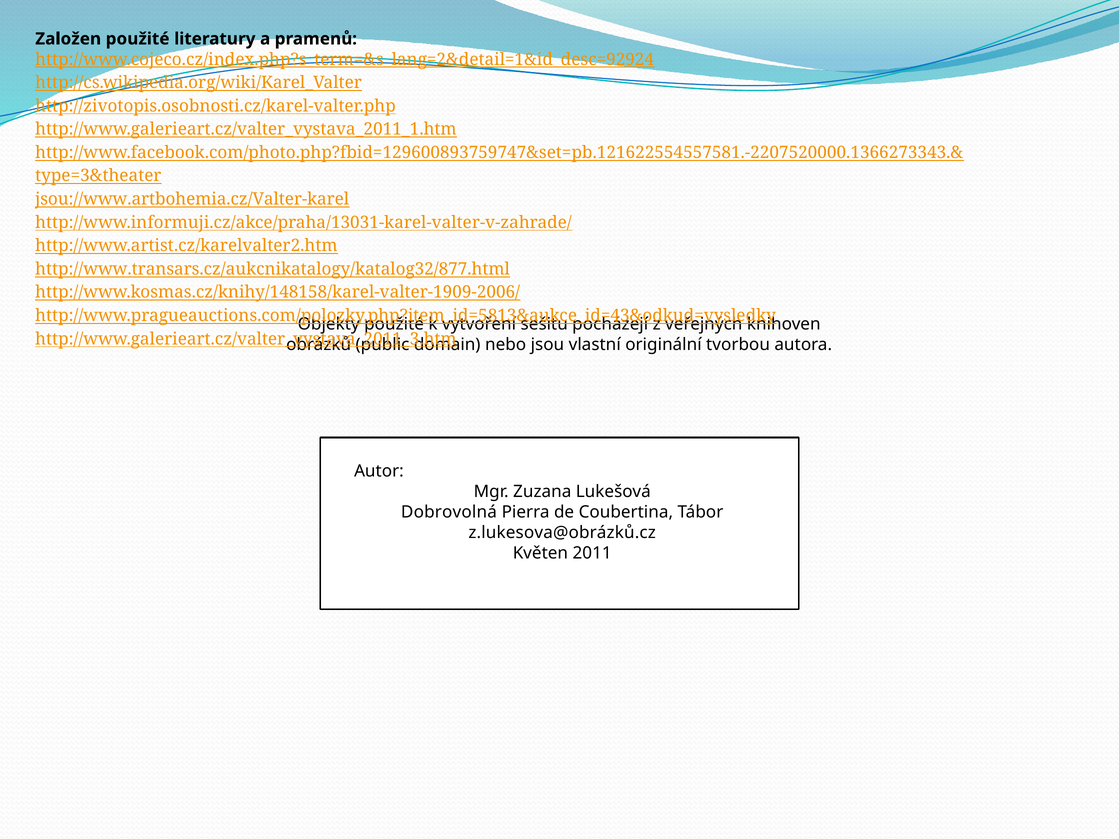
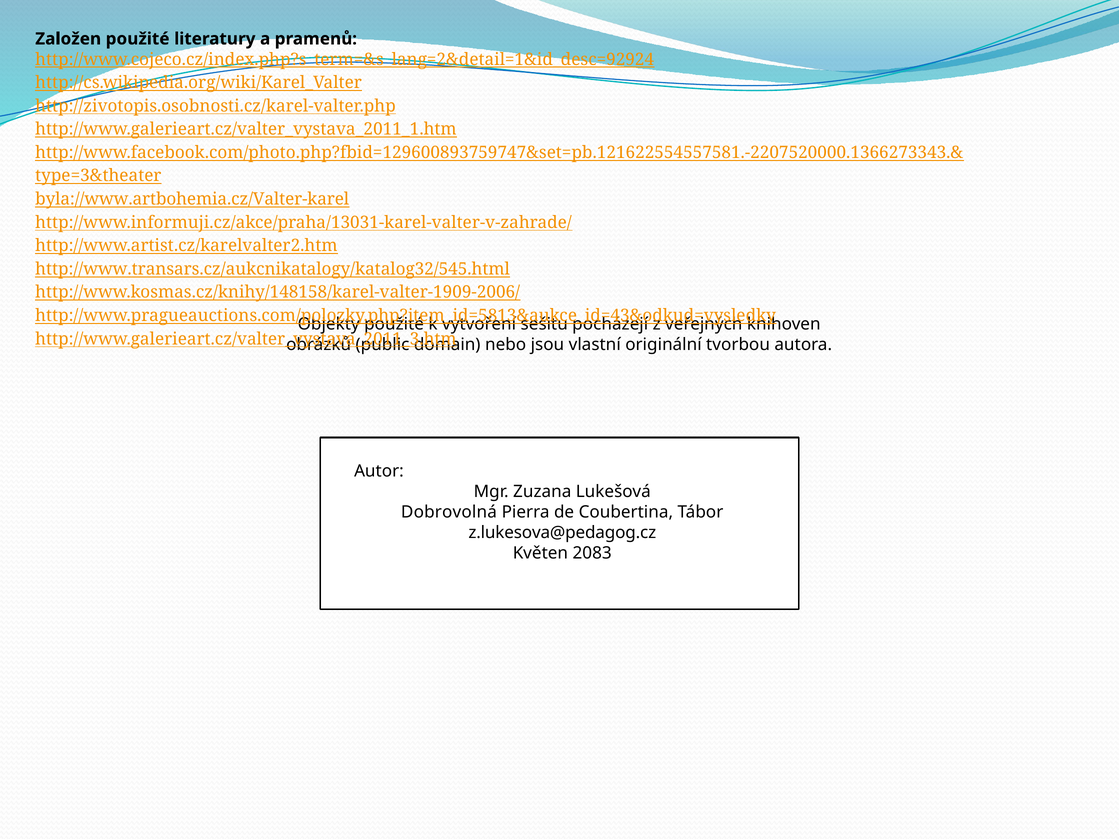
jsou://www.artbohemia.cz/Valter-karel: jsou://www.artbohemia.cz/Valter-karel -> byla://www.artbohemia.cz/Valter-karel (192, 199)
http://www.transars.cz/aukcnikatalogy/katalog32/877.html: http://www.transars.cz/aukcnikatalogy/katalog32/877.html -> http://www.transars.cz/aukcnikatalogy/katalog32/545.html (273, 269)
z.lukesova@obrázků.cz: z.lukesova@obrázků.cz -> z.lukesova@pedagog.cz (562, 533)
2011: 2011 -> 2083 (592, 553)
